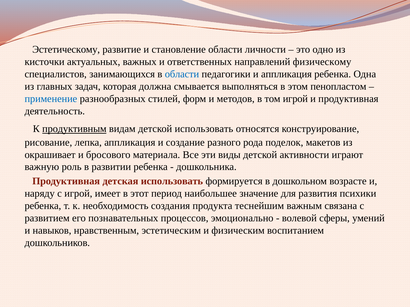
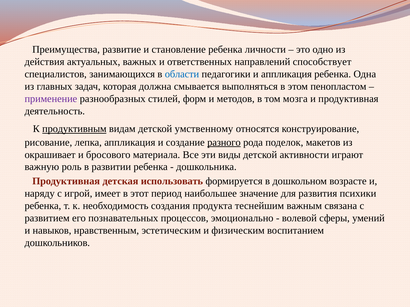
Эстетическому: Эстетическому -> Преимущества (66, 50)
становление области: области -> ребенка (225, 50)
кисточки: кисточки -> действия (44, 62)
физическому: физическому -> способствует (322, 62)
применение colour: blue -> purple (51, 99)
том игрой: игрой -> мозга (295, 99)
детской использовать: использовать -> умственному (204, 129)
разного underline: none -> present (224, 143)
